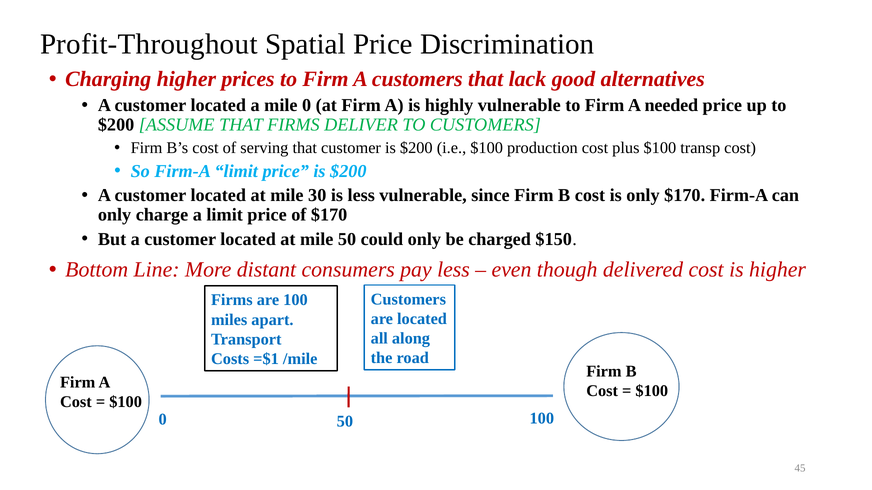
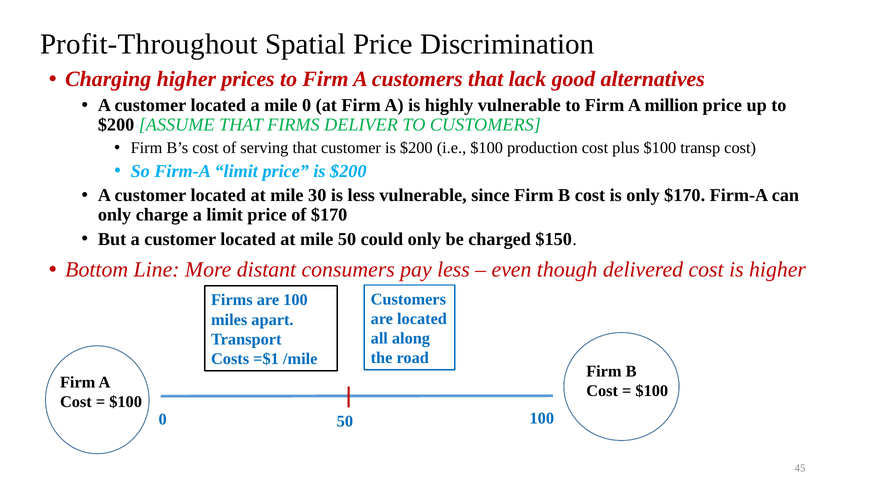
needed: needed -> million (671, 105)
